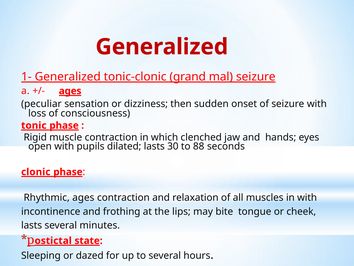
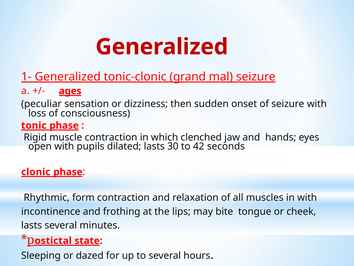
88: 88 -> 42 (199, 146)
Rhythmic ages: ages -> form (83, 197)
